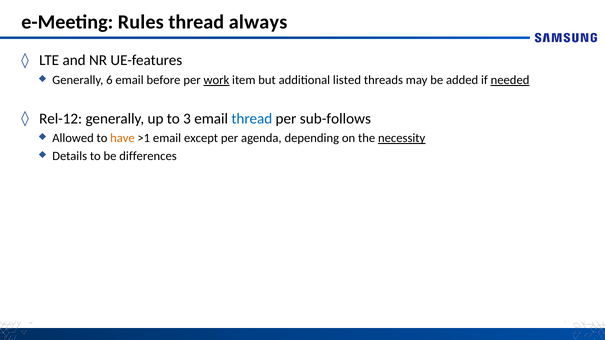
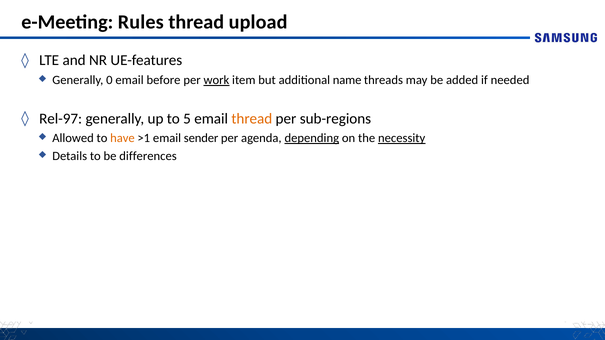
always: always -> upload (258, 22)
6: 6 -> 0 (109, 80)
listed: listed -> name (347, 80)
needed underline: present -> none (510, 80)
Rel-12: Rel-12 -> Rel-97 (61, 119)
3: 3 -> 5 (187, 119)
thread colour: blue -> orange (252, 119)
sub-follows: sub-follows -> sub-regions (335, 119)
except: except -> sender (201, 138)
depending underline: none -> present (312, 138)
